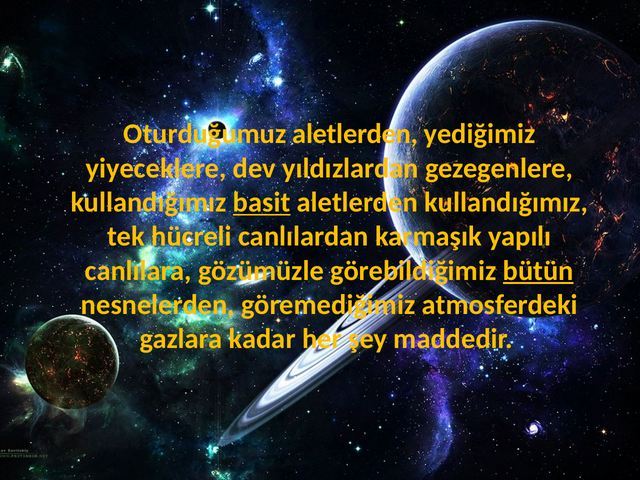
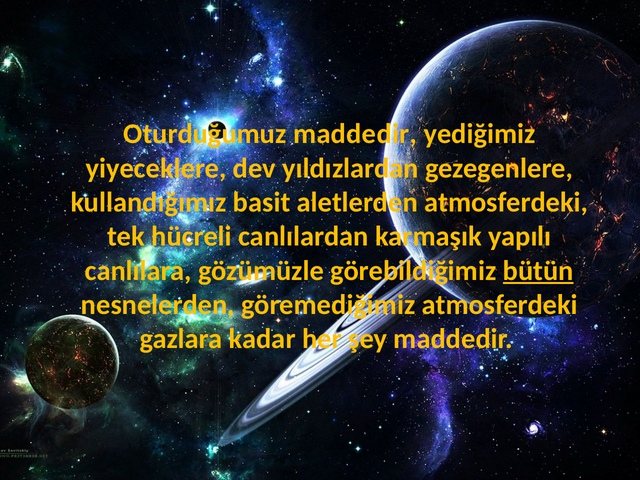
Oturduğumuz aletlerden: aletlerden -> maddedir (355, 134)
basit underline: present -> none (262, 202)
aletlerden kullandığımız: kullandığımız -> atmosferdeki (506, 202)
